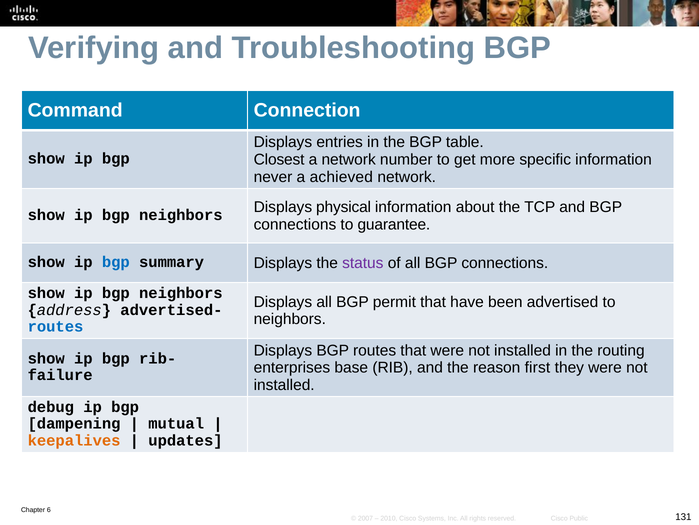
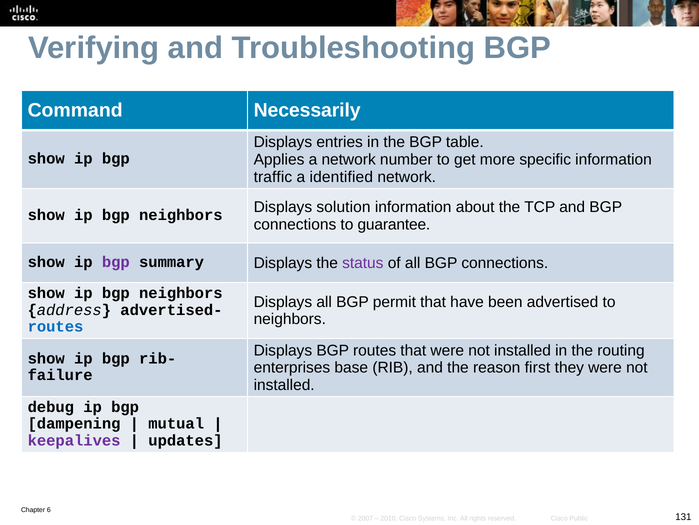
Connection: Connection -> Necessarily (307, 110)
Closest: Closest -> Applies (279, 159)
never: never -> traffic (273, 177)
achieved: achieved -> identified (341, 177)
physical: physical -> solution (343, 207)
bgp colour: blue -> purple (116, 262)
keepalives colour: orange -> purple (74, 440)
